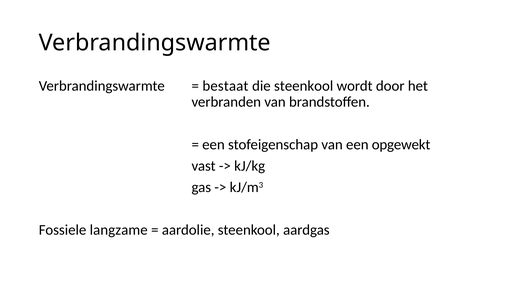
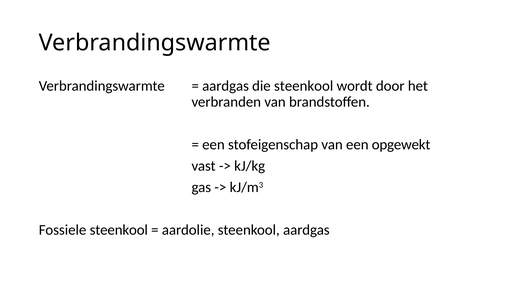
bestaat: bestaat -> aardgas (226, 86)
Fossiele langzame: langzame -> steenkool (119, 230)
